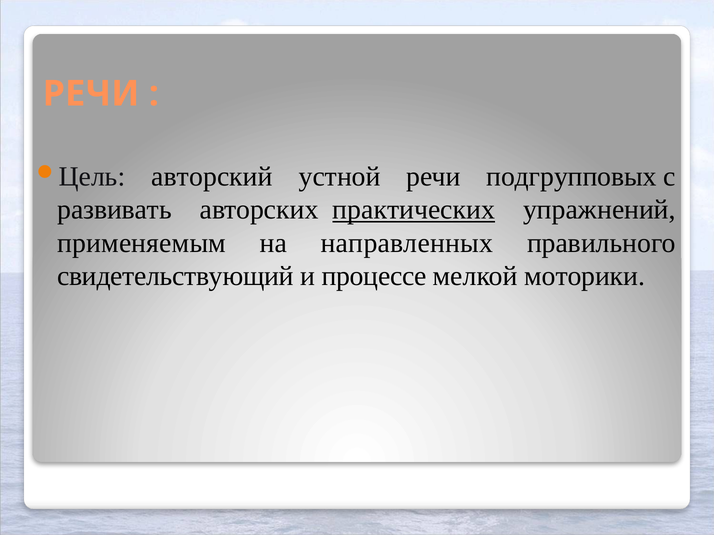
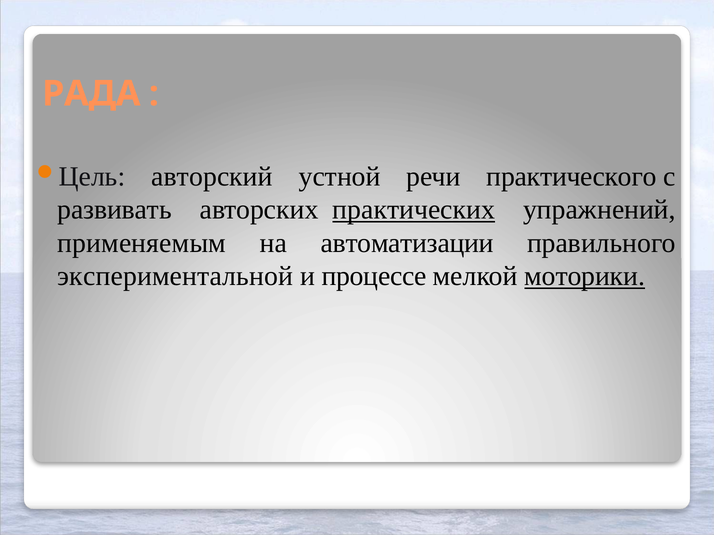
РЕЧИ: РЕЧИ -> РАДА (91, 94)
подгрупповых: подгрупповых -> практического (572, 177)
направленных: направленных -> автоматизации (407, 243)
свидетельствующий: свидетельствующий -> экспериментальной (175, 277)
моторики underline: none -> present (585, 277)
